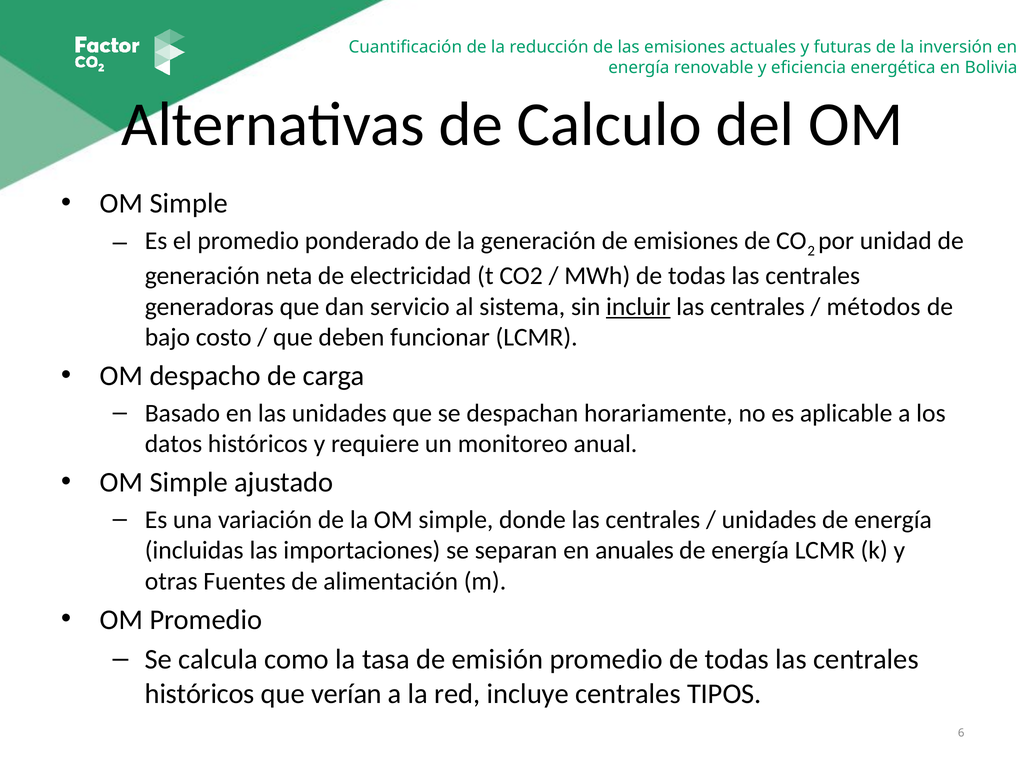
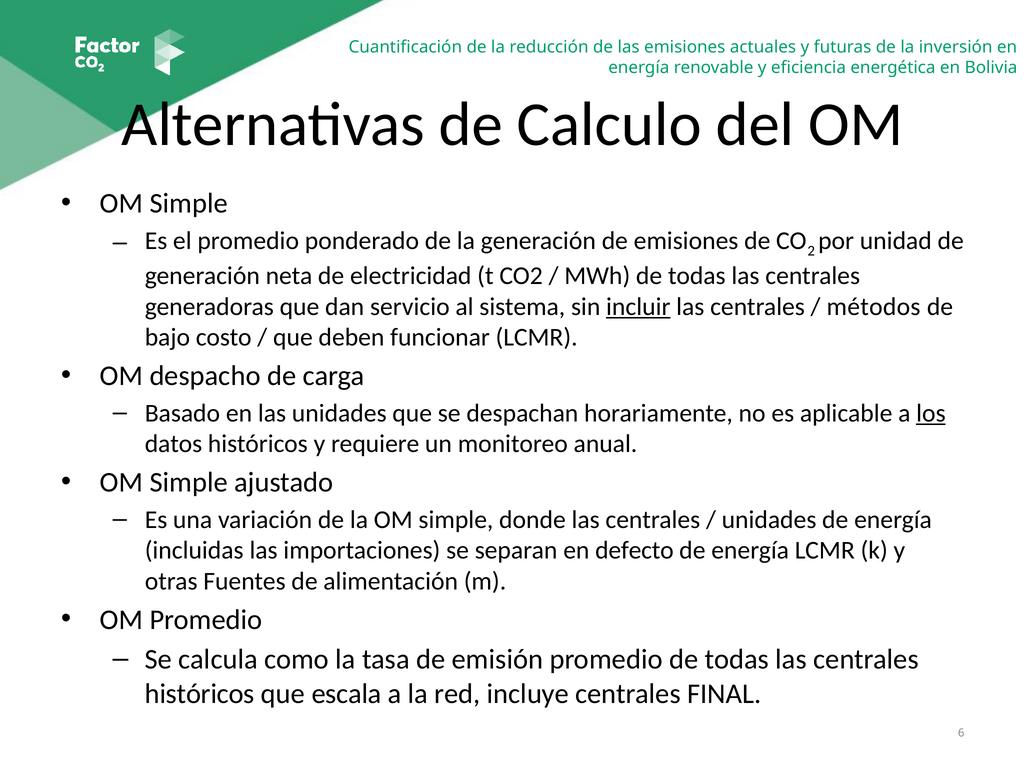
los underline: none -> present (931, 413)
anuales: anuales -> defecto (634, 551)
verían: verían -> escala (347, 694)
TIPOS: TIPOS -> FINAL (724, 694)
